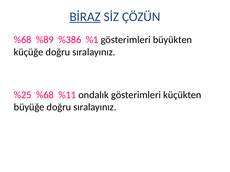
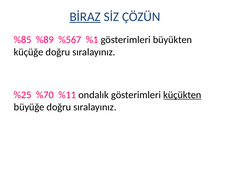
%68: %68 -> %85 (23, 40)
%386: %386 -> %567 (70, 40)
%25 %68: %68 -> %70 (45, 95)
küçükten underline: none -> present (182, 95)
